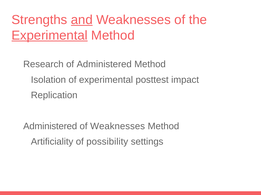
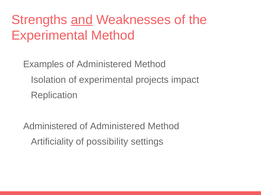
Experimental underline: present -> none (50, 36)
Research: Research -> Examples (43, 64)
posttest: posttest -> projects (152, 80)
Weaknesses: Weaknesses -> Administered (118, 127)
